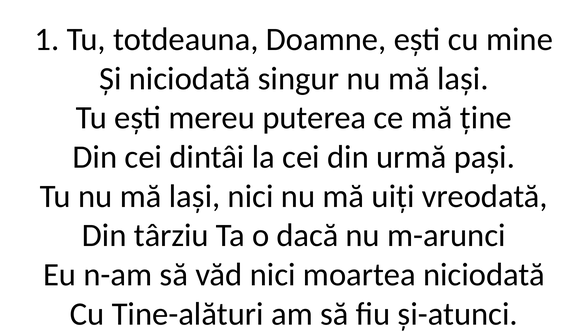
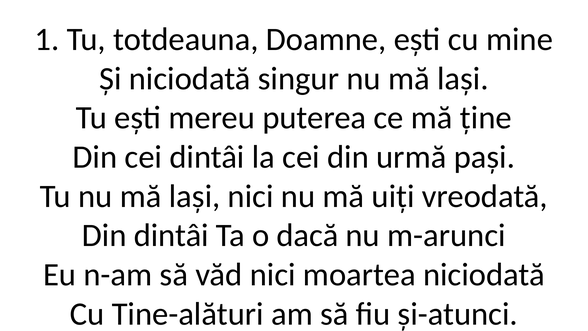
Din târziu: târziu -> dintâi (171, 235)
